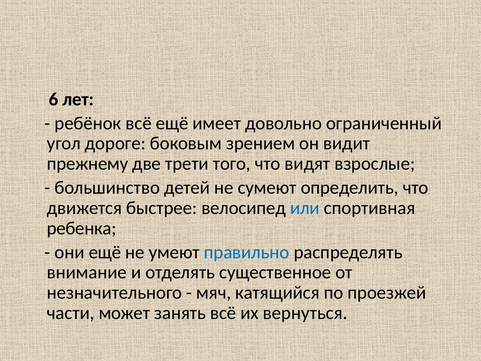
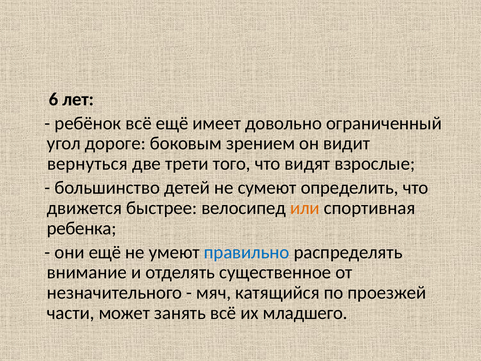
прежнему: прежнему -> вернуться (87, 164)
или colour: blue -> orange (305, 208)
вернуться: вернуться -> младшего (305, 313)
